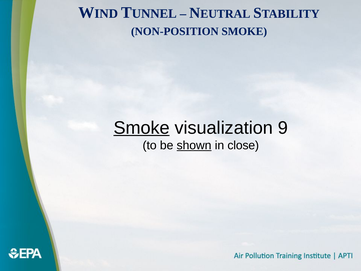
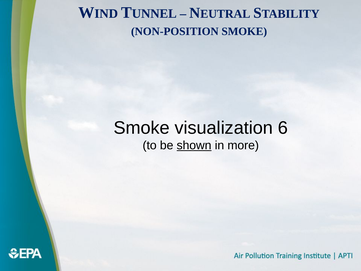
Smoke underline: present -> none (142, 128)
9: 9 -> 6 (283, 128)
close: close -> more (243, 145)
